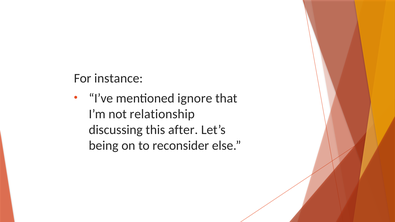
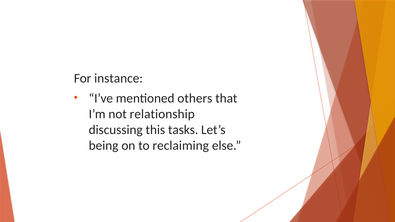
ignore: ignore -> others (195, 98)
after: after -> tasks (183, 130)
reconsider: reconsider -> reclaiming (181, 146)
